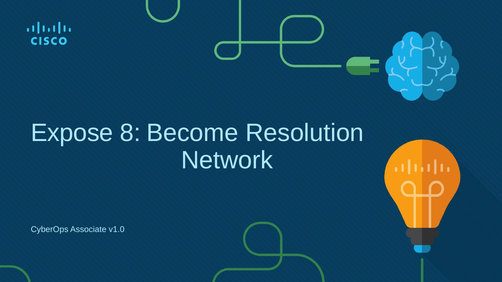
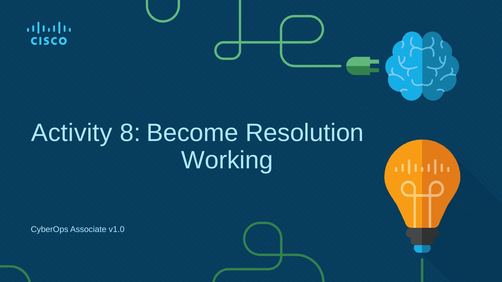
Expose: Expose -> Activity (72, 133)
Network: Network -> Working (227, 160)
